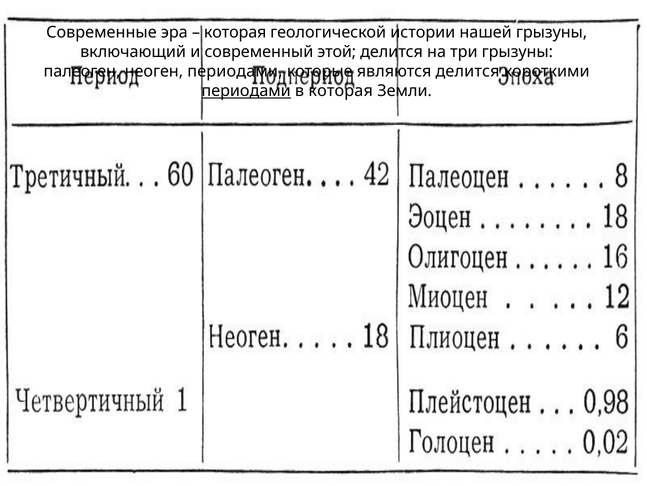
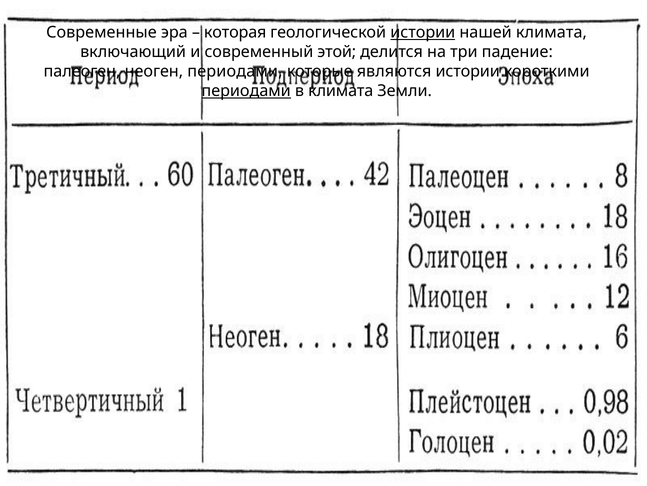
истории underline: none -> present (423, 32)
нашей грызуны: грызуны -> климата (551, 32)
три грызуны: грызуны -> падение (517, 52)
являются делится: делится -> истории (468, 71)
в которая: которая -> климата (341, 91)
